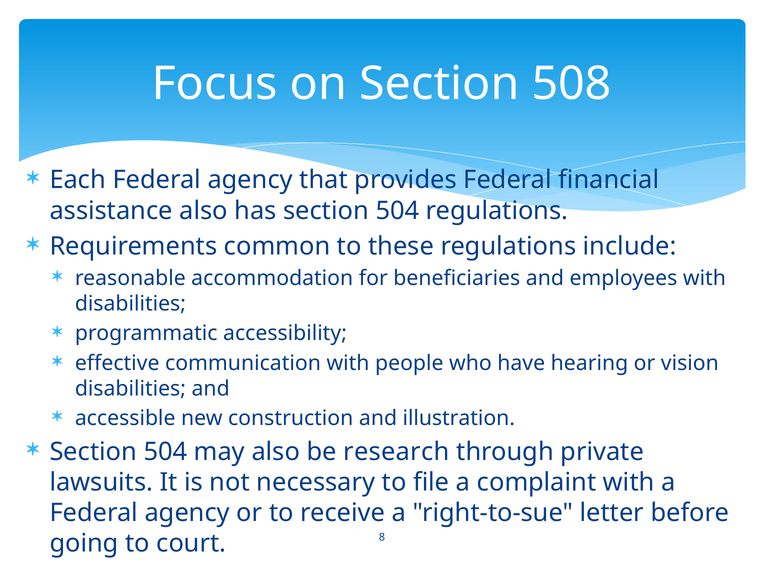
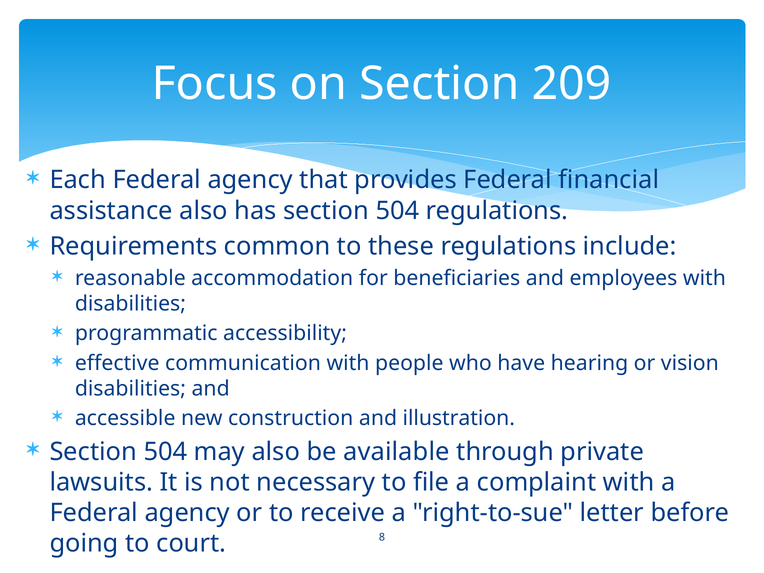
508: 508 -> 209 (572, 84)
research: research -> available (396, 452)
